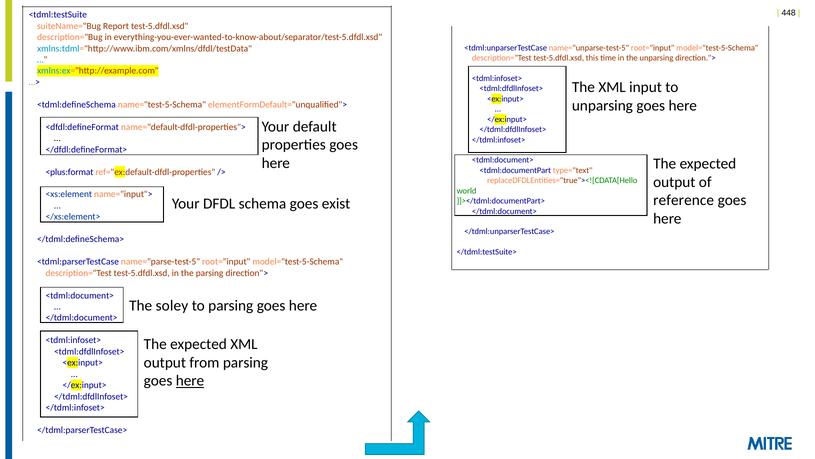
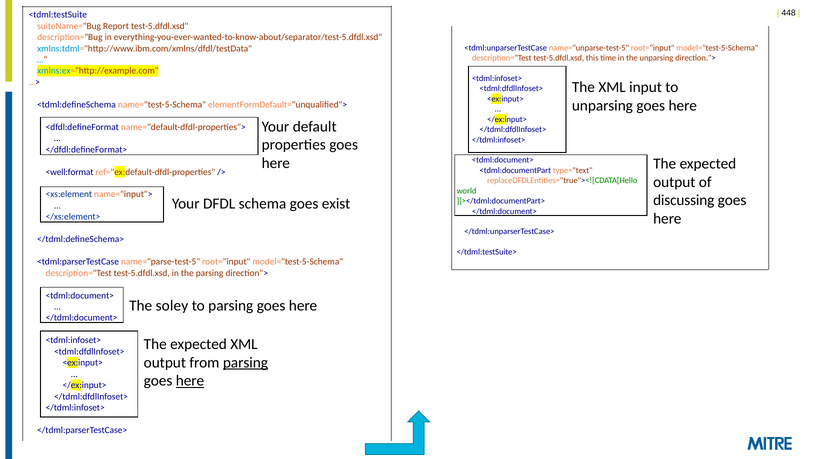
<plus:format: <plus:format -> <well:format (70, 172)
reference: reference -> discussing (684, 200)
parsing underline: none -> present (245, 362)
